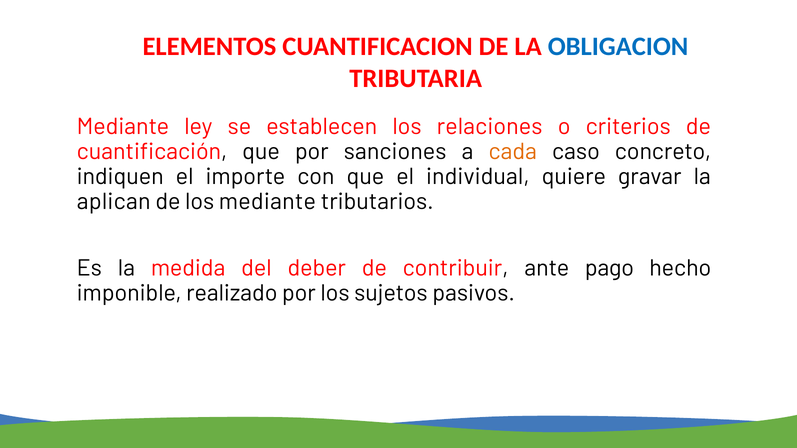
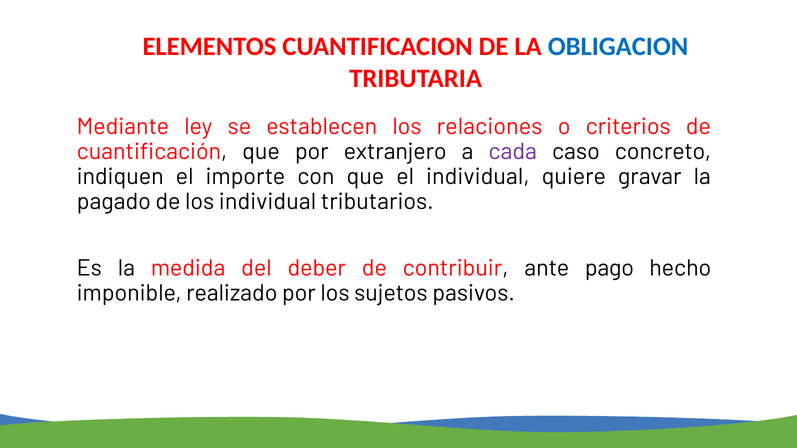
sanciones: sanciones -> extranjero (395, 152)
cada colour: orange -> purple (513, 152)
aplican: aplican -> pagado (114, 202)
los mediante: mediante -> individual (268, 202)
